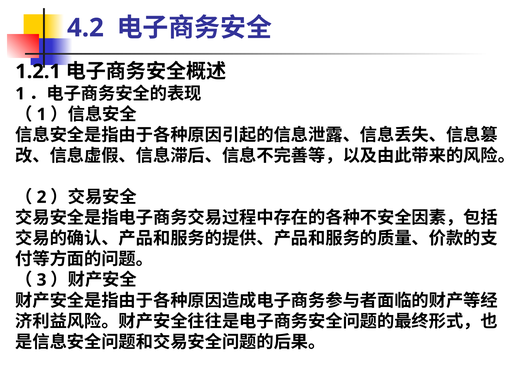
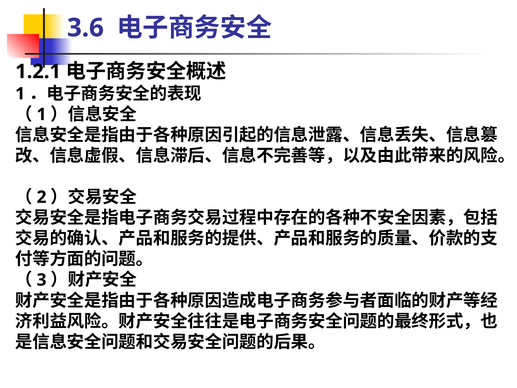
4.2: 4.2 -> 3.6 (85, 28)
